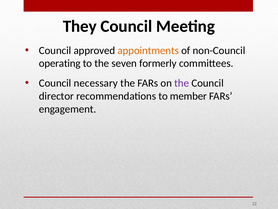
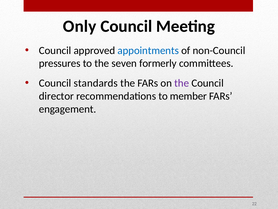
They: They -> Only (80, 26)
appointments colour: orange -> blue (148, 50)
operating: operating -> pressures (60, 63)
necessary: necessary -> standards (96, 83)
